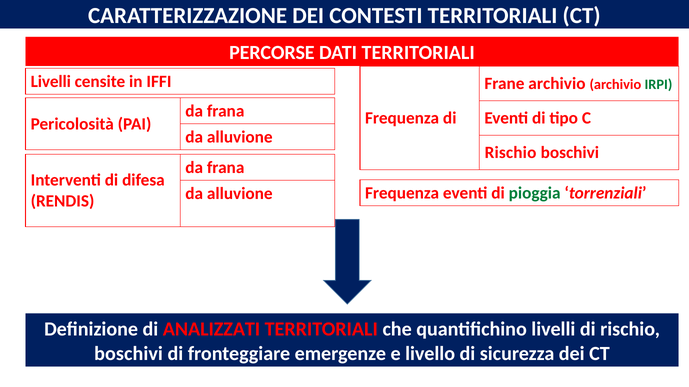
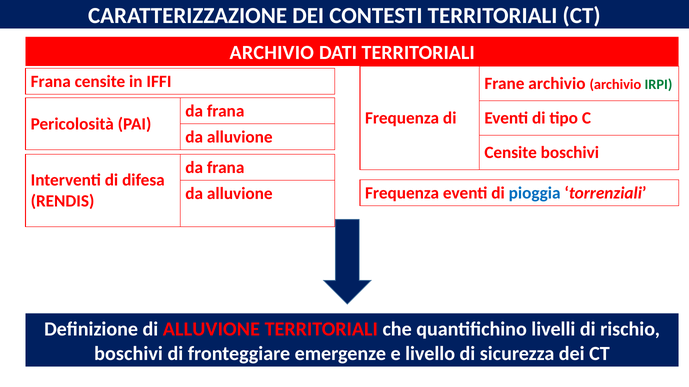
PERCORSE: PERCORSE -> ARCHIVIO (272, 53)
Livelli: Livelli -> Frana (51, 82)
Rischio: Rischio -> Censite (511, 153)
pioggia colour: green -> blue (535, 193)
di ANALIZZATI: ANALIZZATI -> ALLUVIONE (211, 330)
